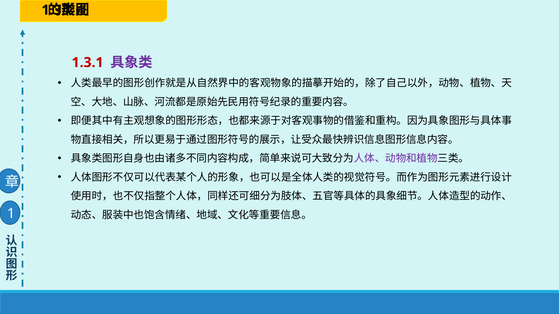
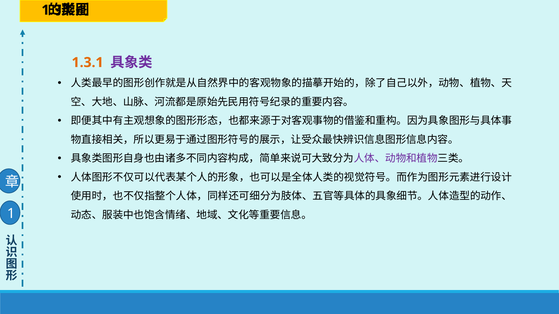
1.3.1 colour: red -> orange (88, 63)
